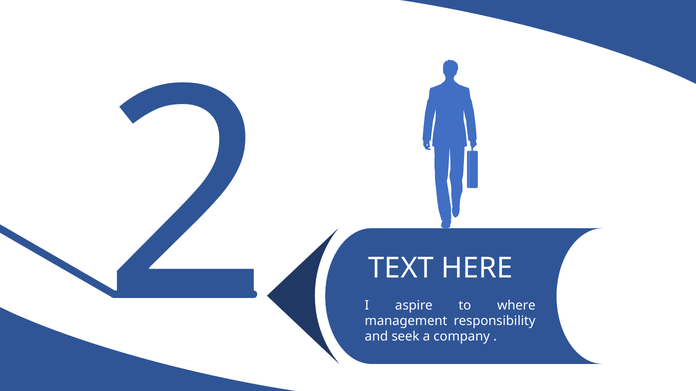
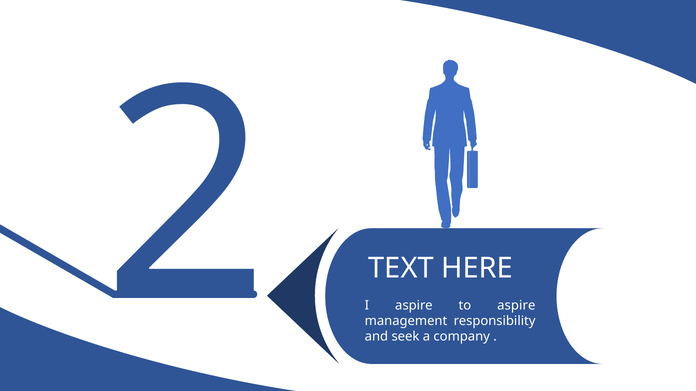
to where: where -> aspire (516, 306)
